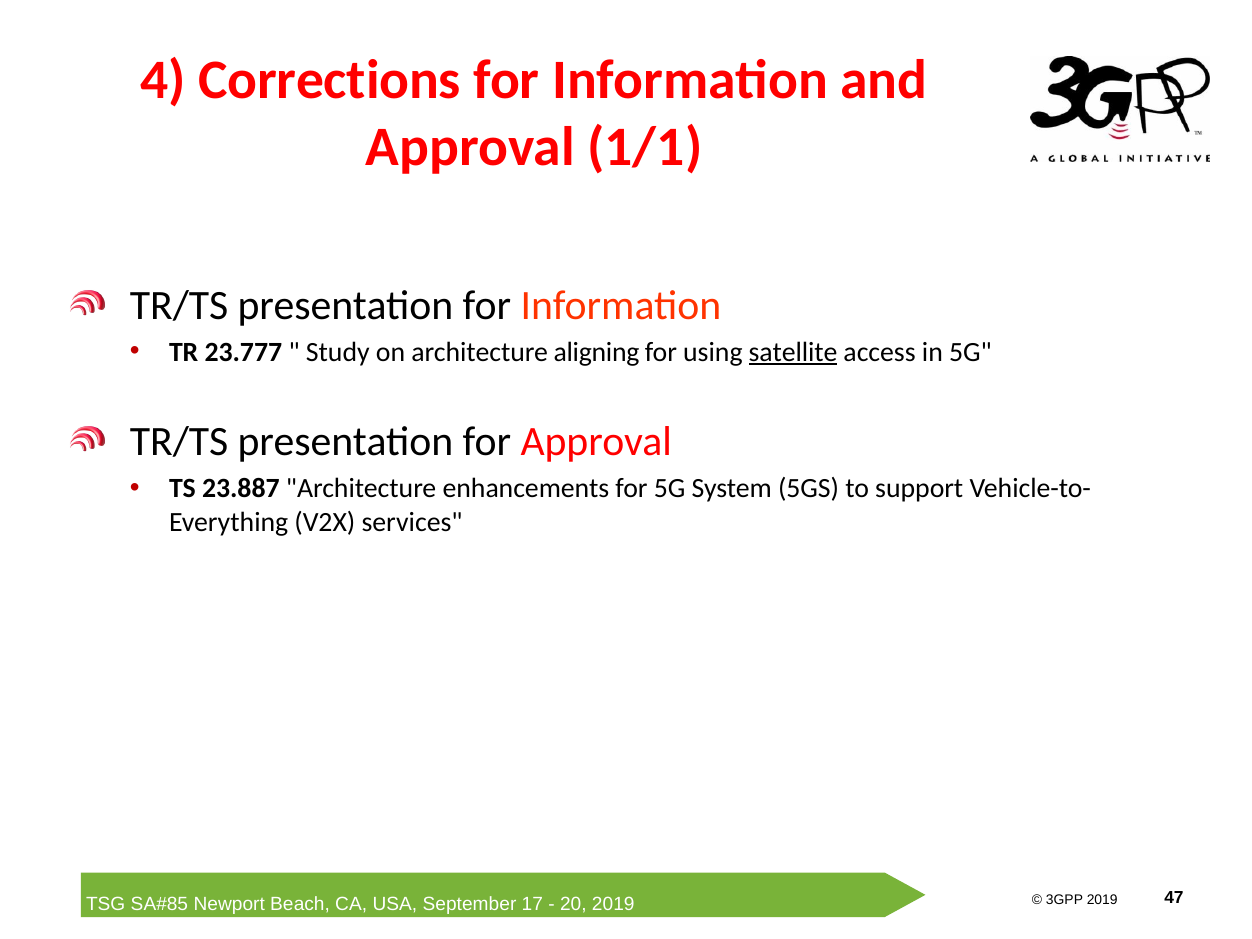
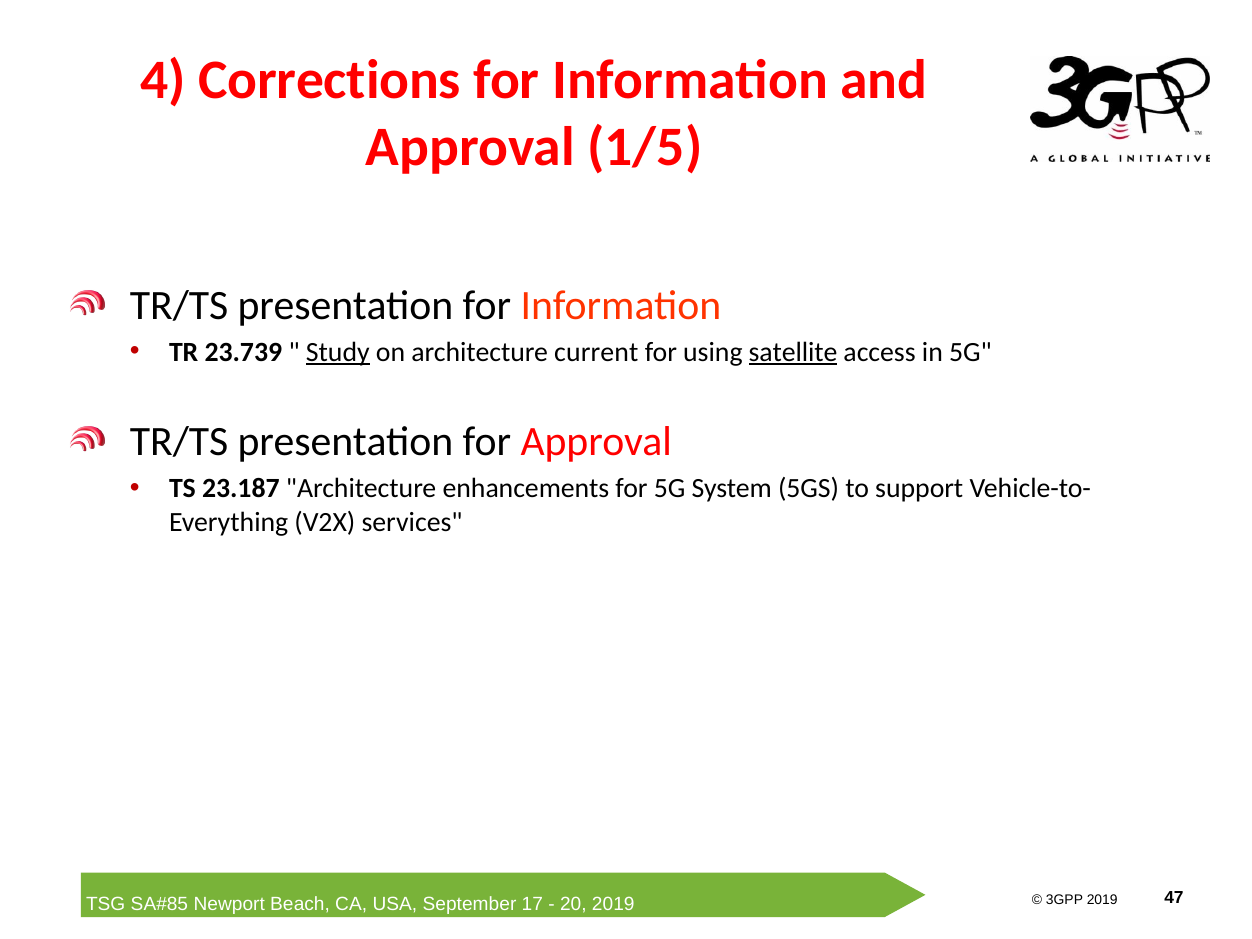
1/1: 1/1 -> 1/5 (645, 147)
23.777: 23.777 -> 23.739 (243, 352)
Study underline: none -> present (338, 352)
aligning: aligning -> current (596, 352)
23.887: 23.887 -> 23.187 (241, 489)
